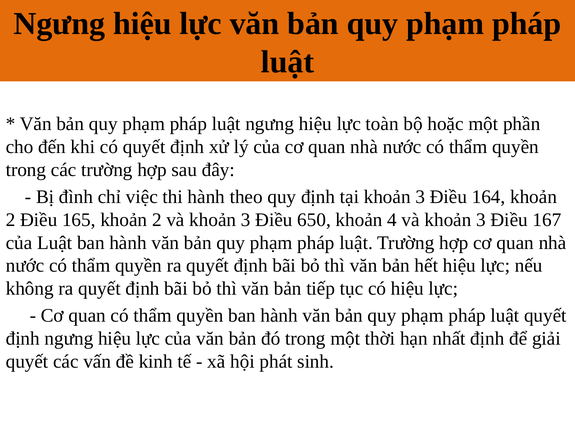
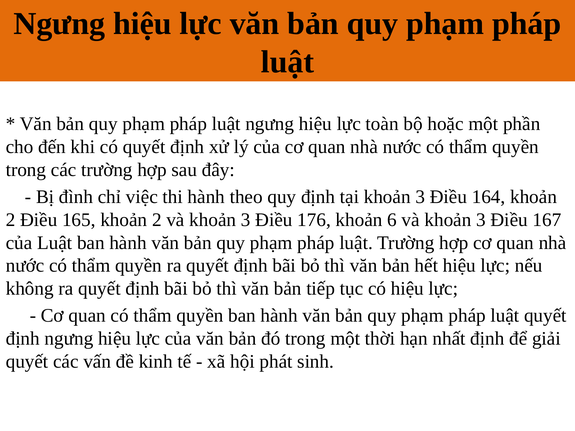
650: 650 -> 176 (314, 220)
4: 4 -> 6 (392, 220)
